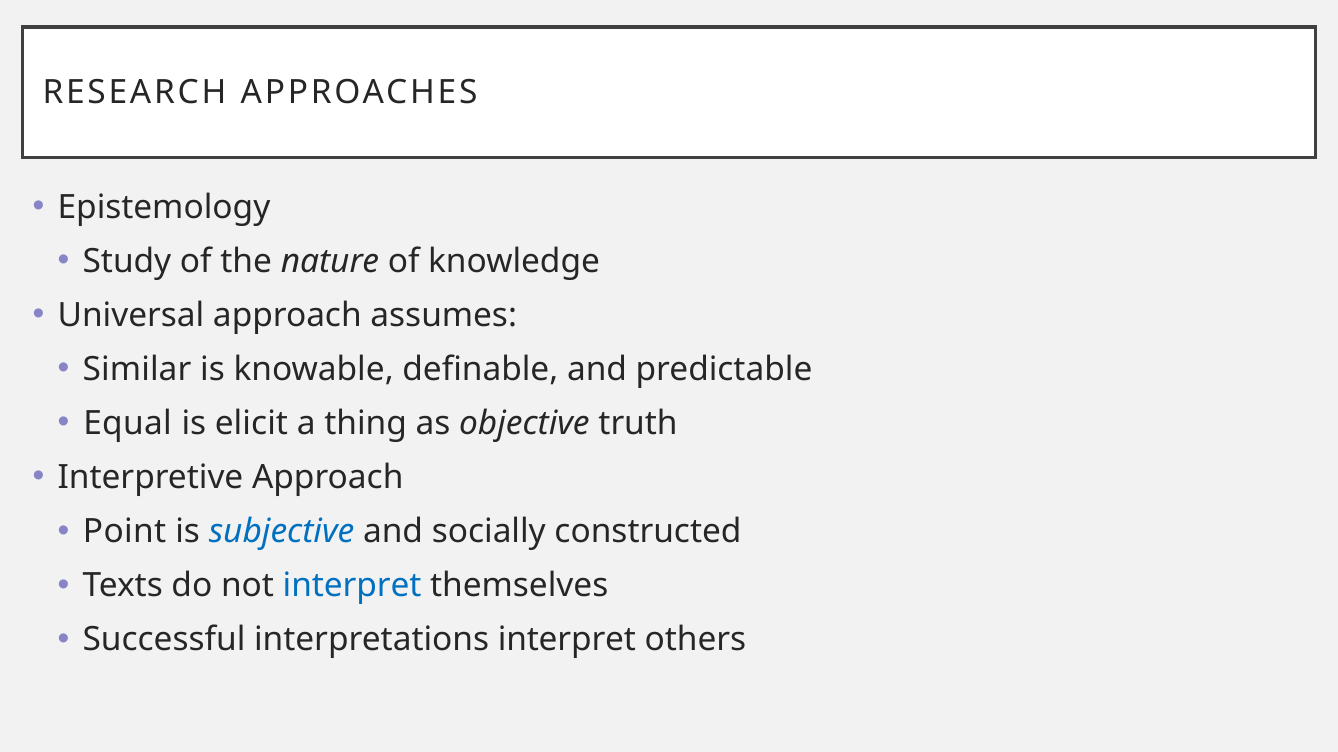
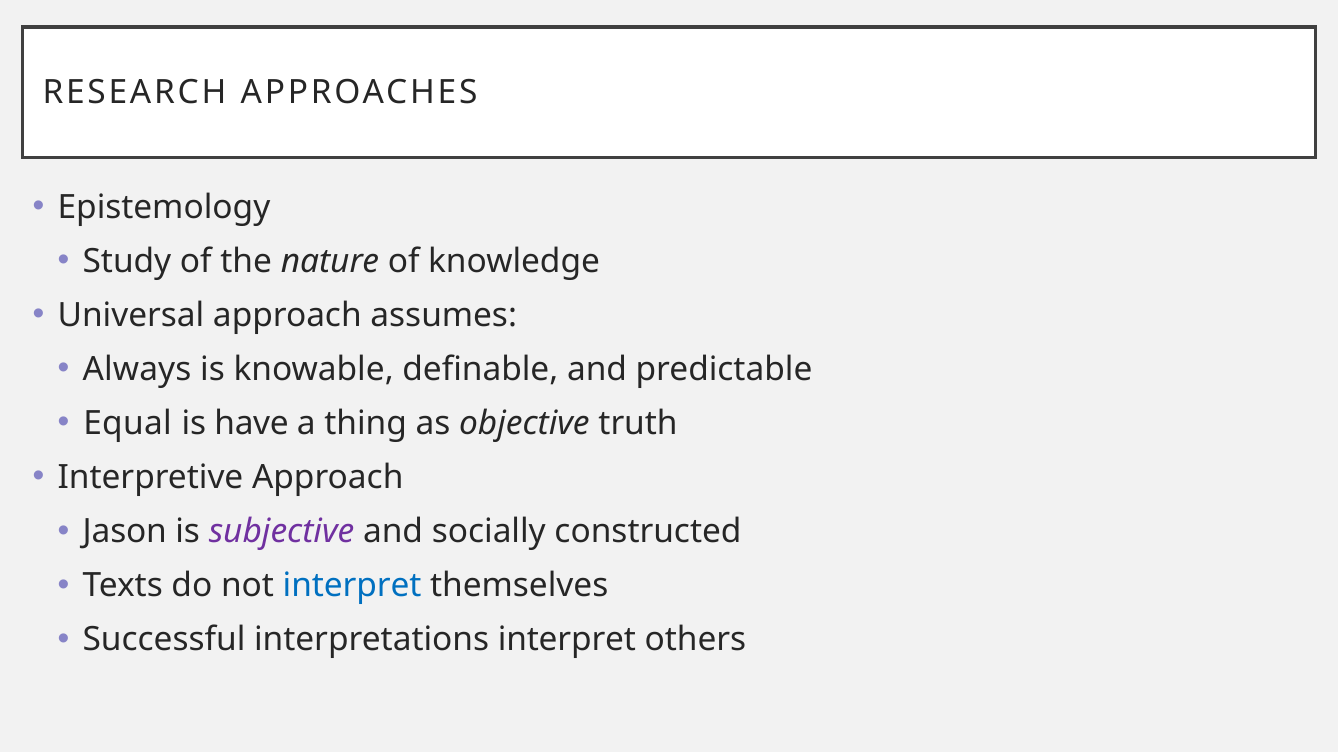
Similar: Similar -> Always (137, 370)
elicit: elicit -> have (252, 424)
Point: Point -> Jason (125, 532)
subjective colour: blue -> purple (282, 532)
